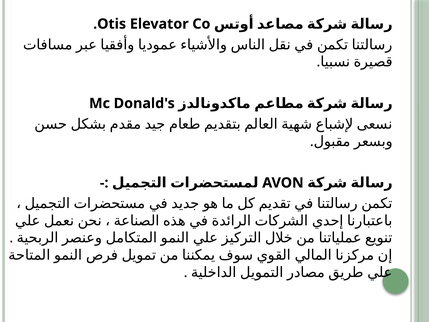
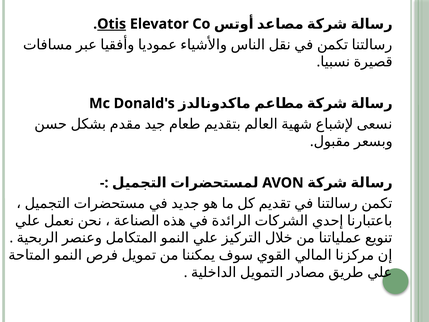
Otis underline: none -> present (112, 24)
